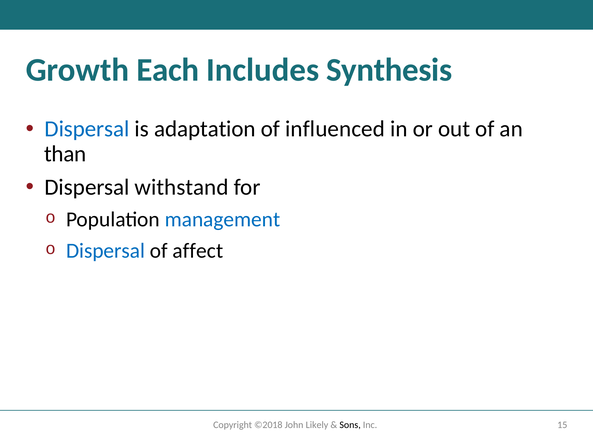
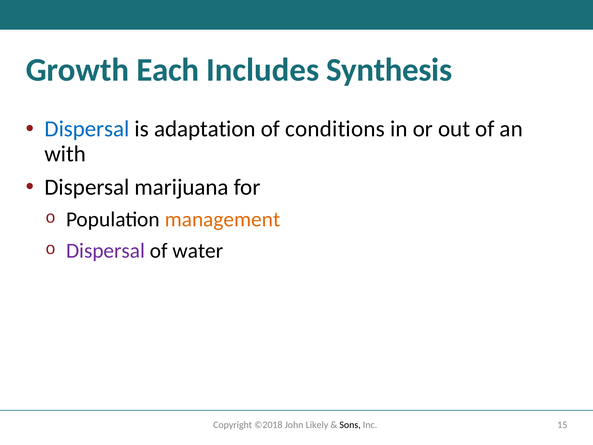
influenced: influenced -> conditions (335, 129)
than: than -> with (65, 154)
withstand: withstand -> marijuana (182, 187)
management colour: blue -> orange (222, 219)
Dispersal colour: blue -> purple (106, 251)
affect: affect -> water (198, 251)
